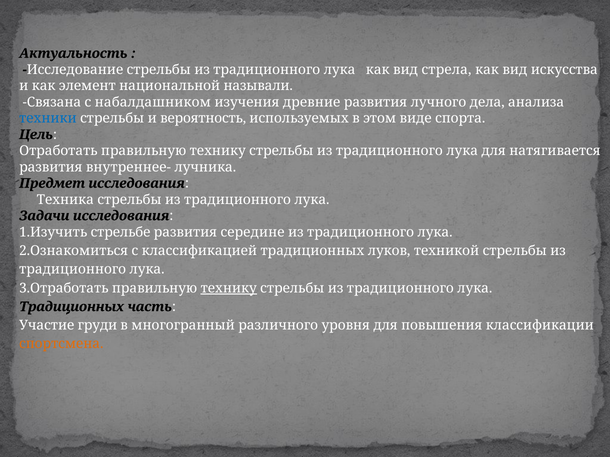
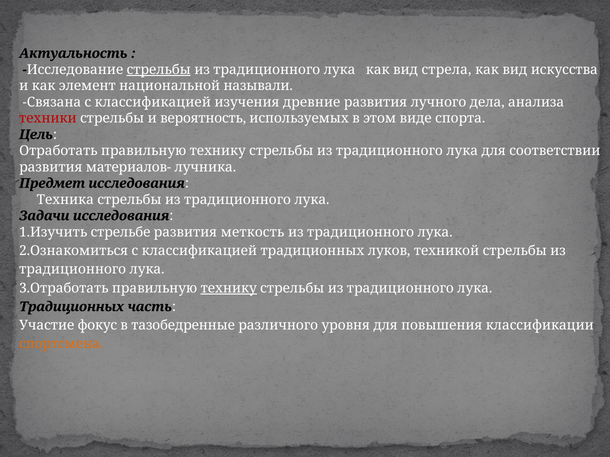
стрельбы underline: none -> present (159, 70)
Связана с набалдашником: набалдашником -> классификацией (153, 102)
техники colour: blue -> red (48, 118)
натягивается: натягивается -> соответствии (555, 151)
внутреннее-: внутреннее- -> материалов- (128, 167)
середине: середине -> меткость (253, 232)
груди: груди -> фокус (97, 326)
многогранный: многогранный -> тазобедренные (183, 326)
